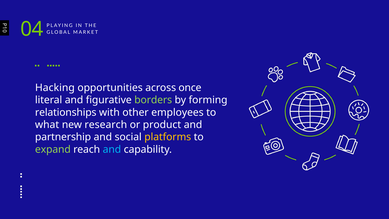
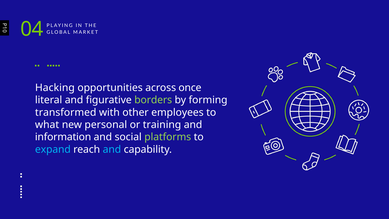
relationships: relationships -> transformed (66, 112)
research: research -> personal (106, 125)
product: product -> training (162, 125)
partnership: partnership -> information (63, 137)
platforms colour: yellow -> light green (168, 137)
expand colour: light green -> light blue (53, 149)
